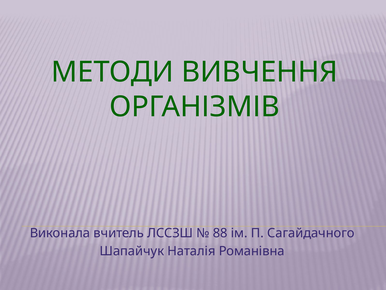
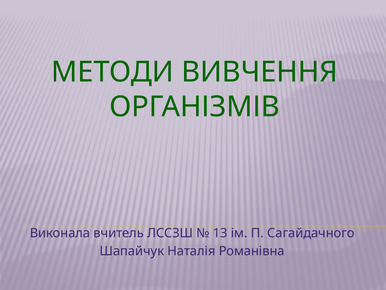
88: 88 -> 13 (220, 233)
